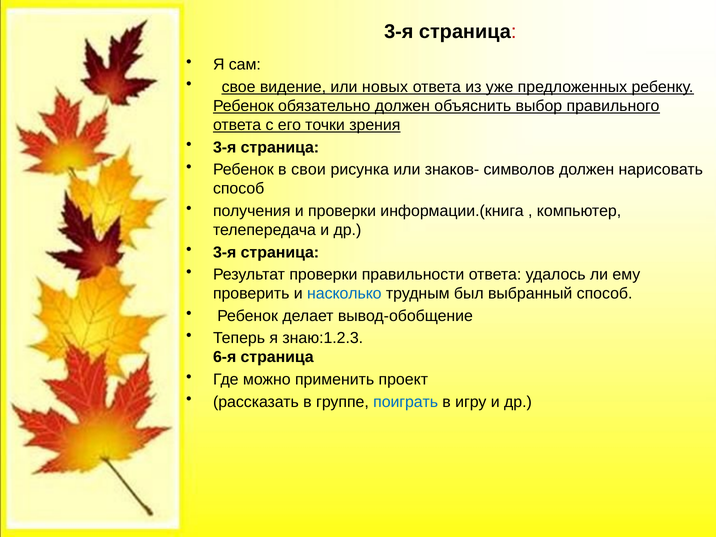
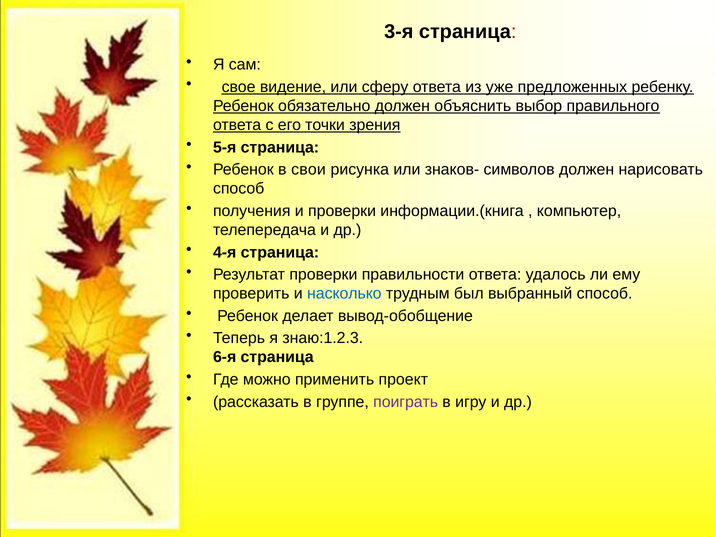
новых: новых -> сферу (385, 87)
3-я: 3-я -> 5-я (225, 147)
3-я: 3-я -> 4-я (225, 252)
поиграть colour: blue -> purple (406, 402)
